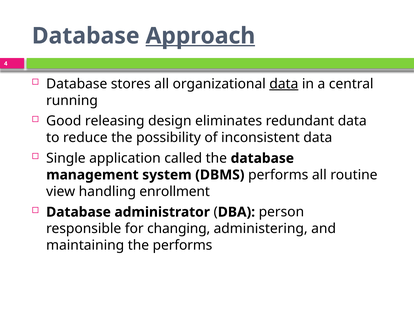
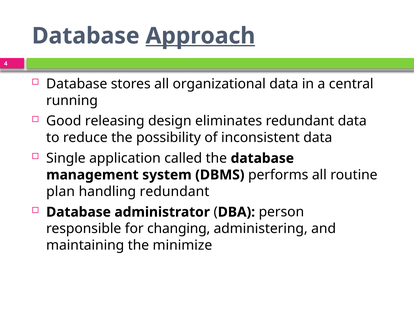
data underline: present -> none (284, 84)
view: view -> plan (61, 191)
handling enrollment: enrollment -> redundant (174, 191)
the performs: performs -> minimize (182, 245)
